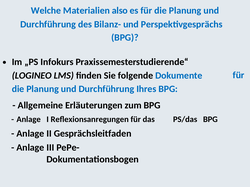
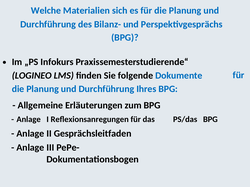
also: also -> sich (120, 11)
